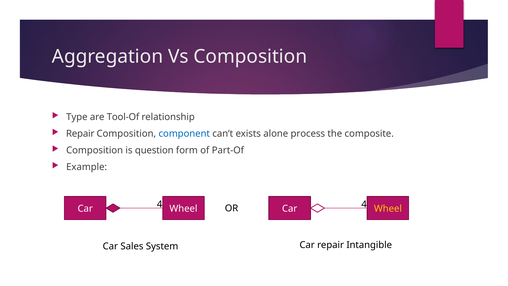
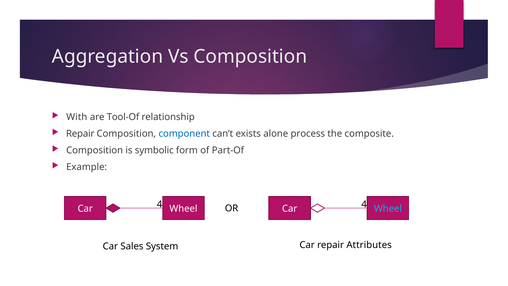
Type: Type -> With (77, 117)
question: question -> symbolic (154, 150)
Wheel colour: yellow -> light blue (388, 209)
Intangible: Intangible -> Attributes (369, 245)
